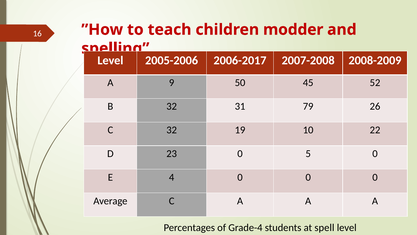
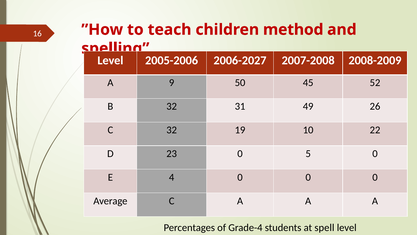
modder: modder -> method (293, 30)
2006-2017: 2006-2017 -> 2006-2027 (240, 60)
79: 79 -> 49 (308, 106)
